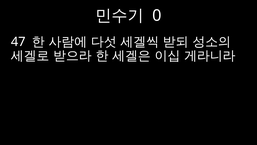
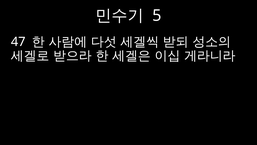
0: 0 -> 5 (157, 15)
